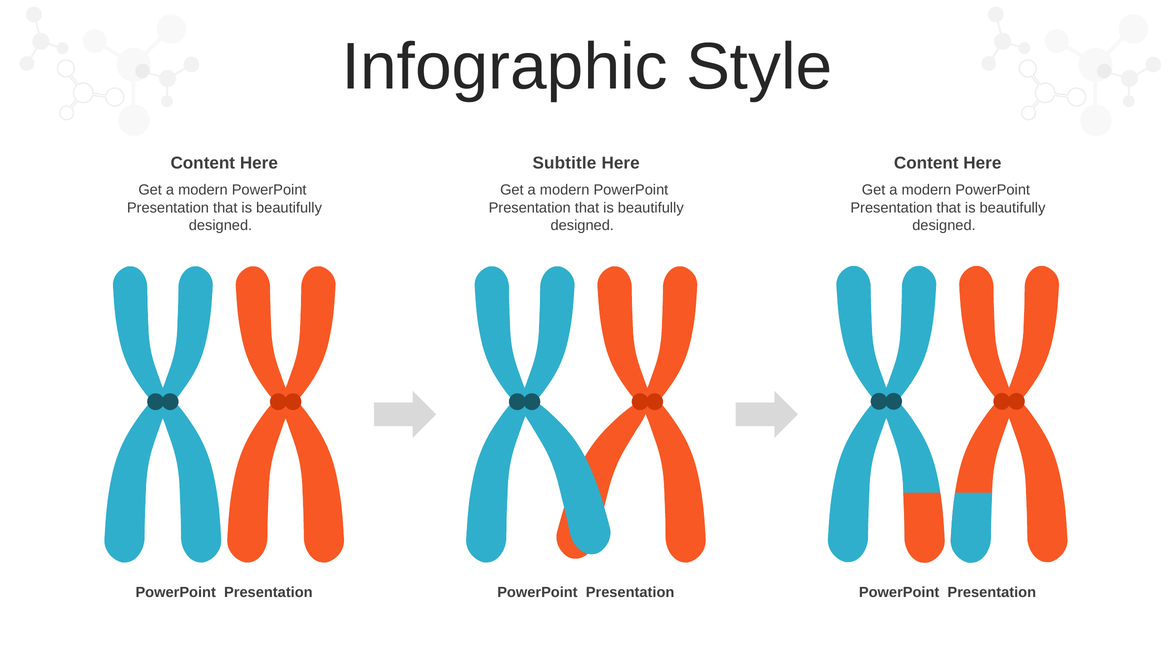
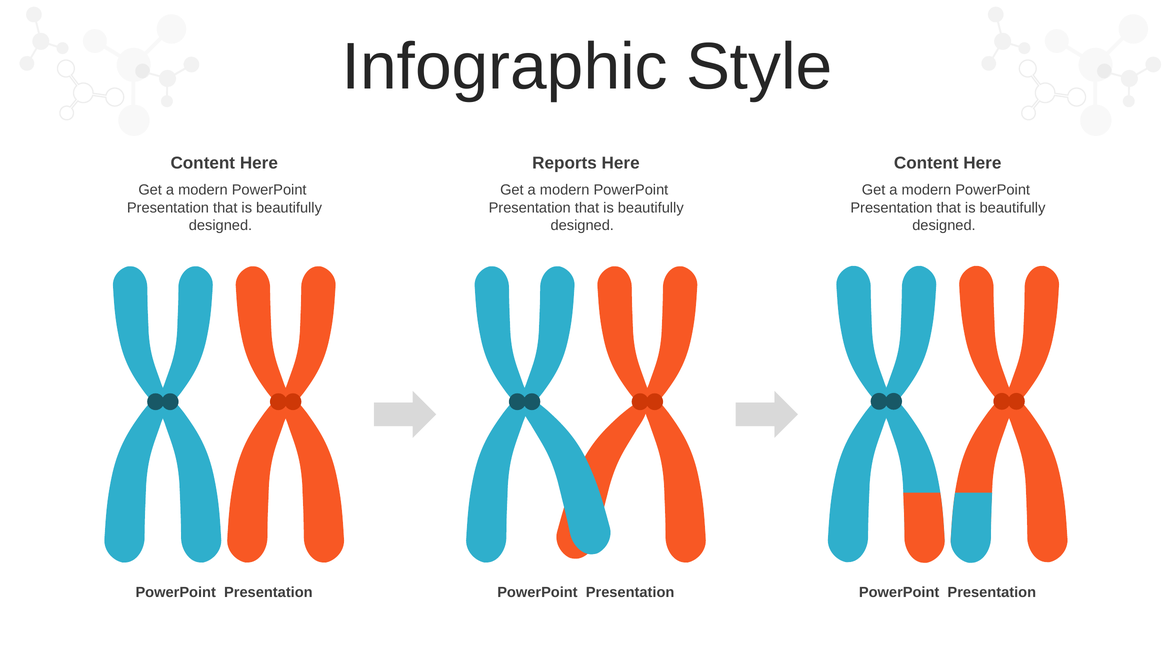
Subtitle: Subtitle -> Reports (565, 163)
